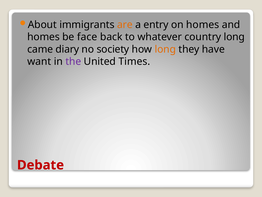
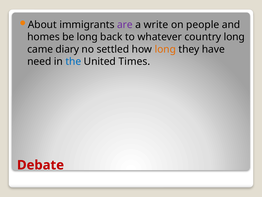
are colour: orange -> purple (125, 25)
entry: entry -> write (156, 25)
on homes: homes -> people (203, 25)
be face: face -> long (87, 37)
society: society -> settled (113, 49)
want: want -> need (39, 61)
the colour: purple -> blue (73, 61)
